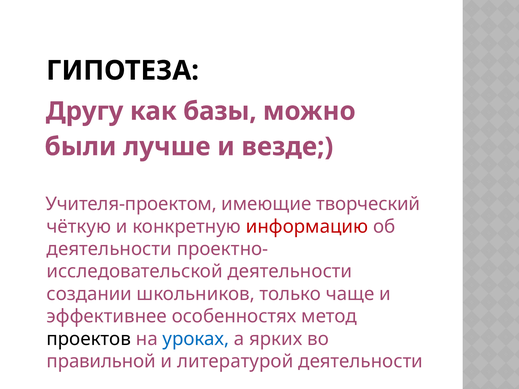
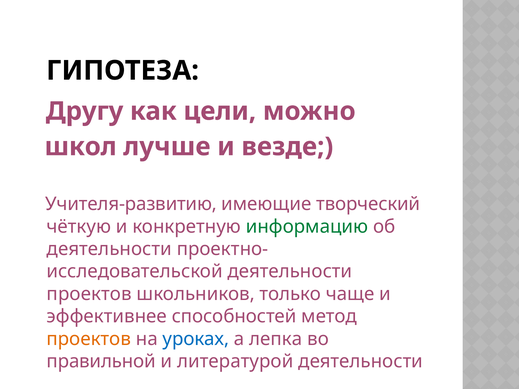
базы: базы -> цели (220, 111)
были: были -> школ (81, 147)
Учителя-проектом: Учителя-проектом -> Учителя-развитию (131, 204)
информацию colour: red -> green (307, 227)
создании: создании -> проектов (89, 294)
особенностях: особенностях -> способностей (234, 317)
проектов colour: black -> orange (89, 339)
ярких: ярких -> лепка (276, 339)
